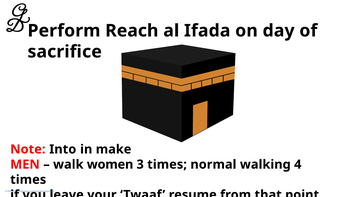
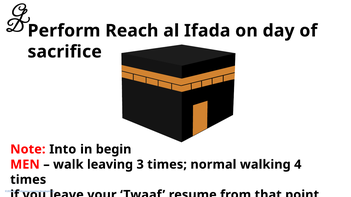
make: make -> begin (114, 150)
women: women -> leaving (110, 165)
